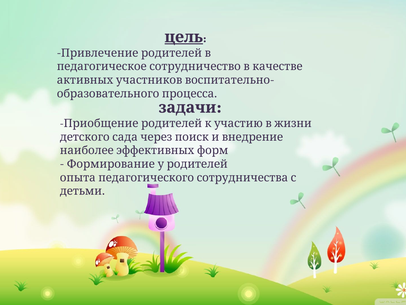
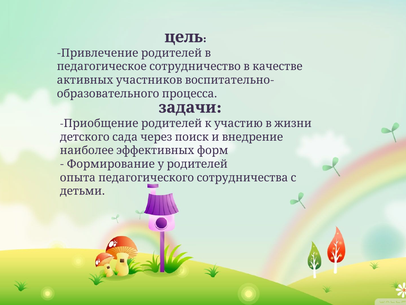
цель underline: present -> none (184, 37)
